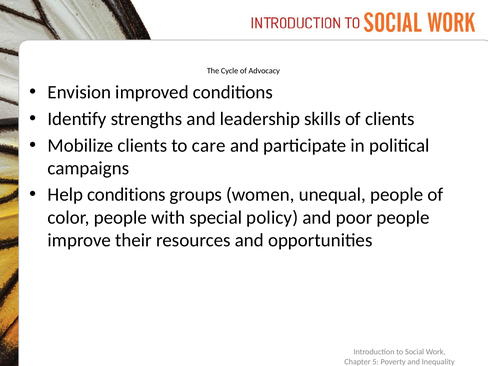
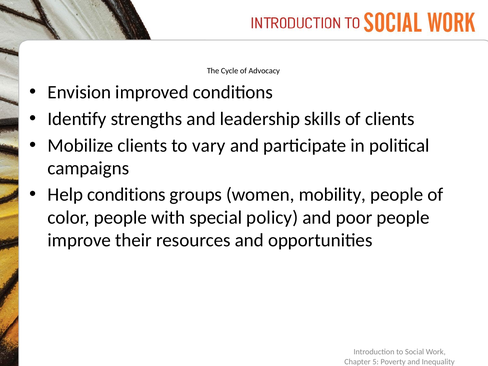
care: care -> vary (209, 145)
unequal: unequal -> mobility (332, 195)
